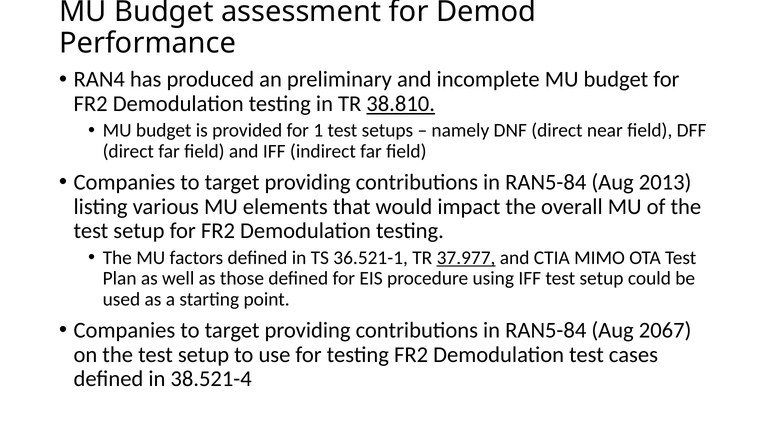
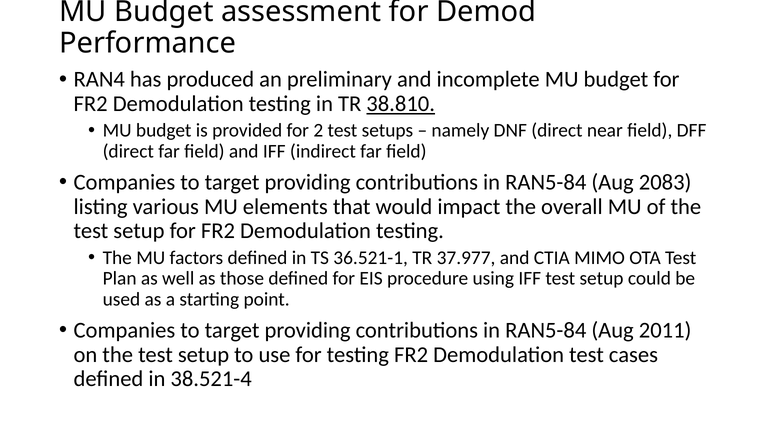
1: 1 -> 2 (318, 131)
2013: 2013 -> 2083 (665, 182)
37.977 underline: present -> none (466, 258)
2067: 2067 -> 2011 (665, 330)
